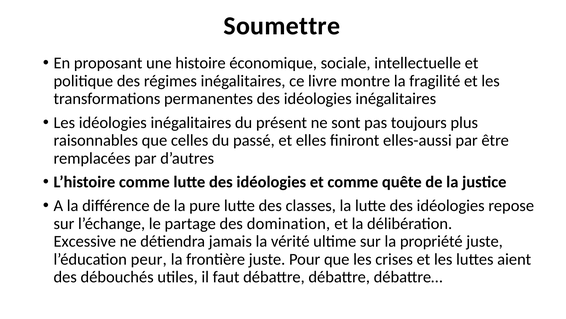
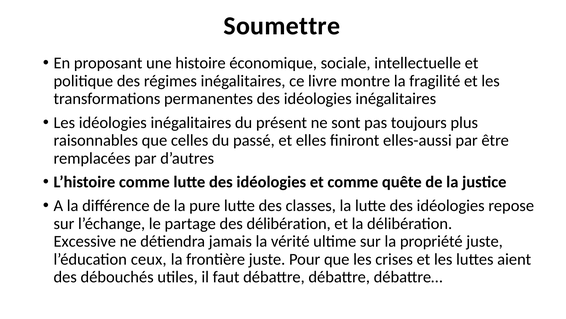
des domination: domination -> délibération (289, 223)
peur: peur -> ceux (149, 259)
